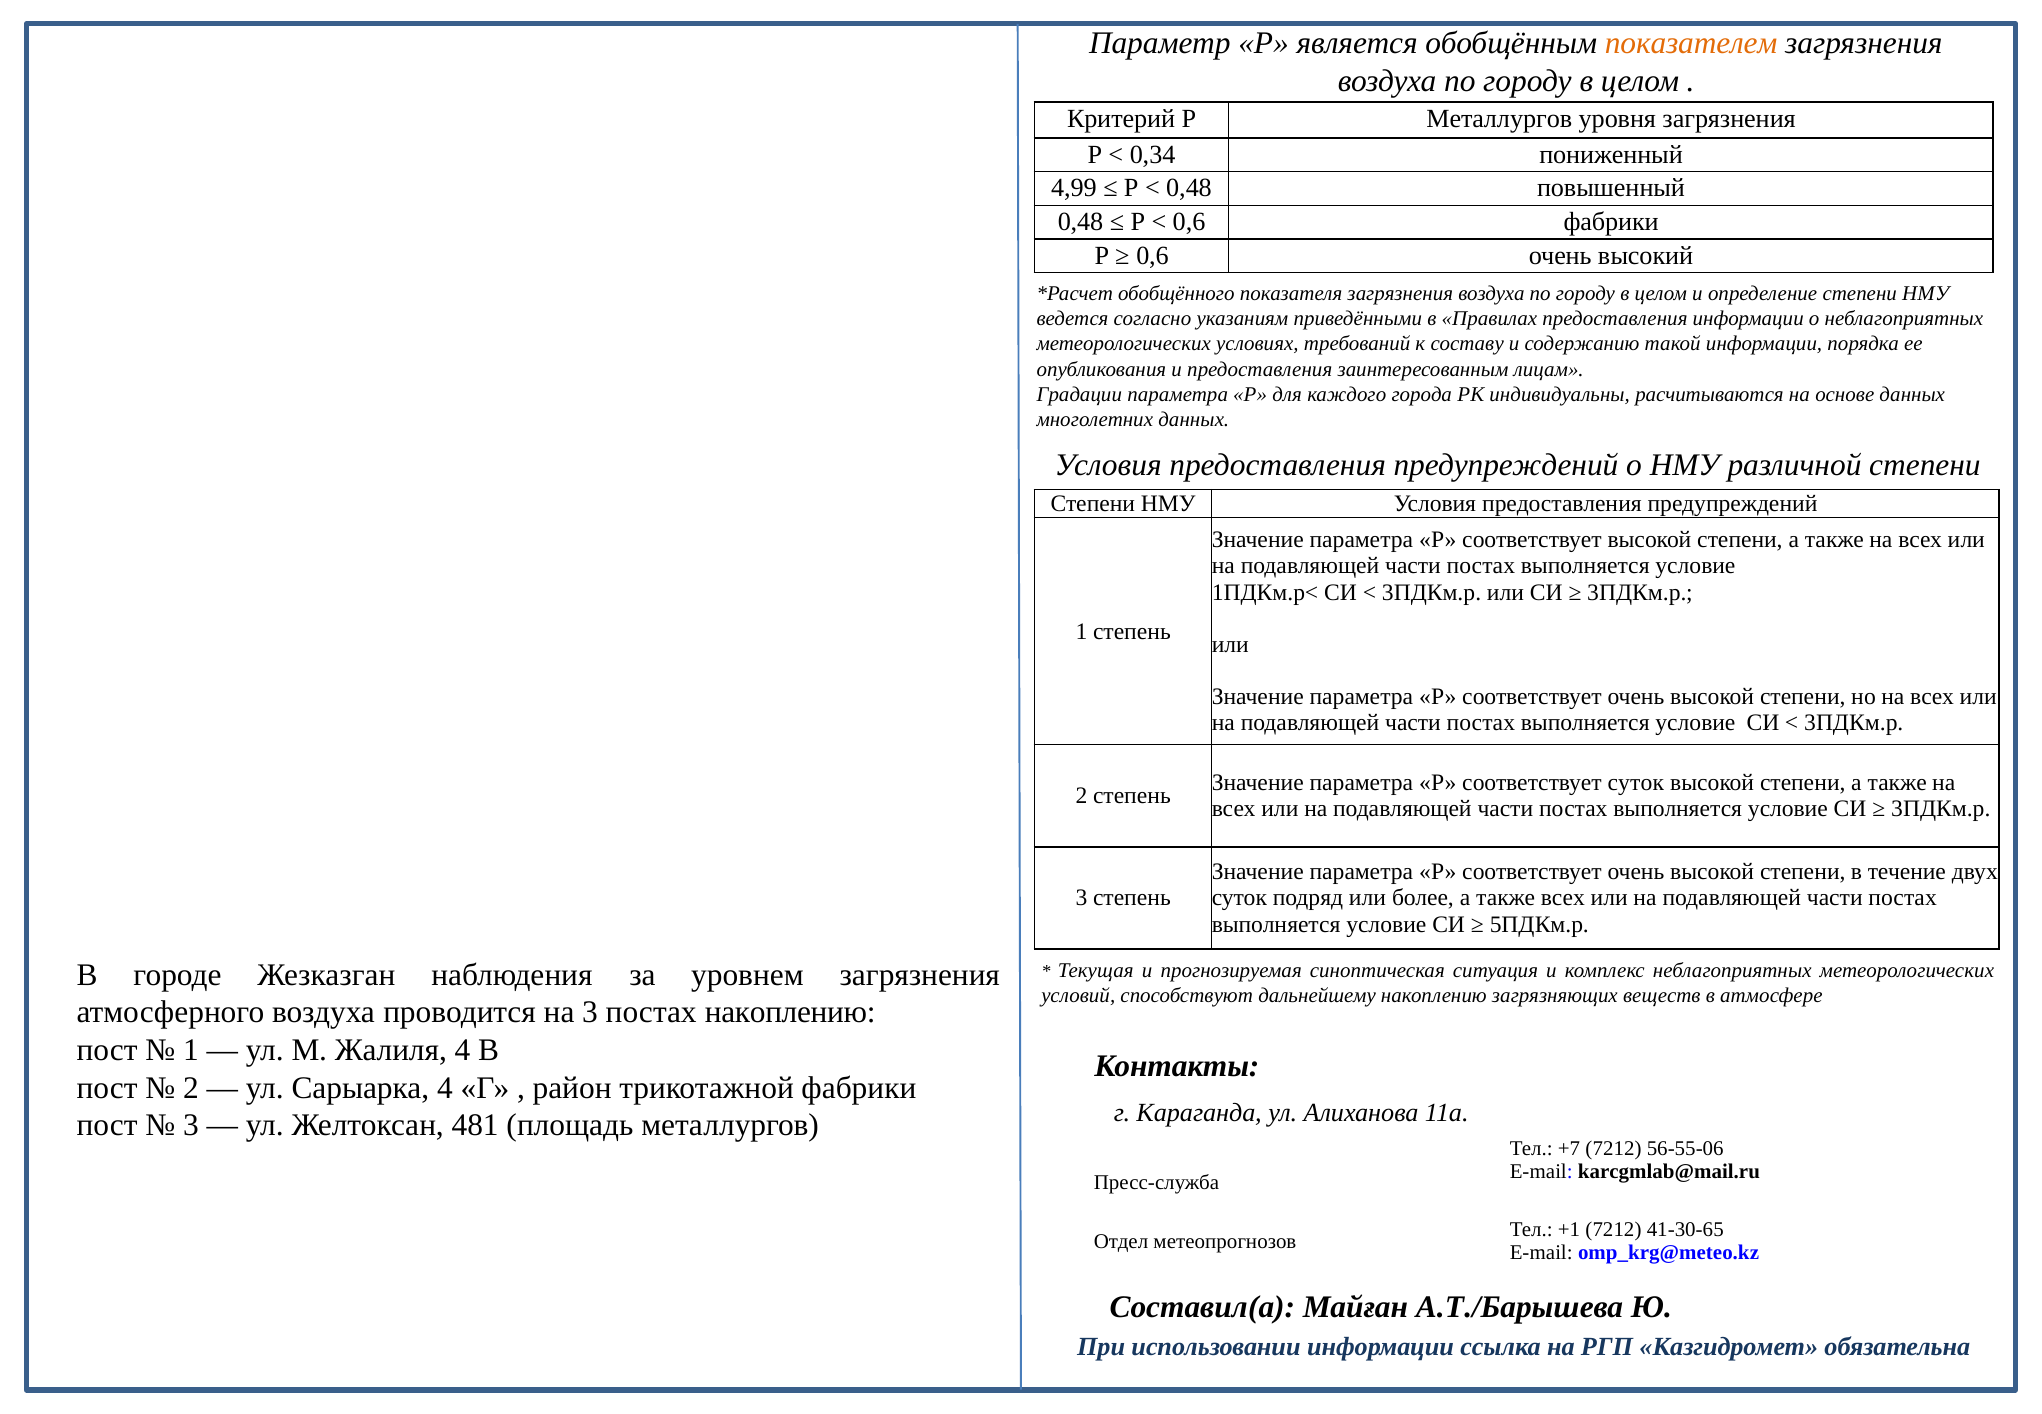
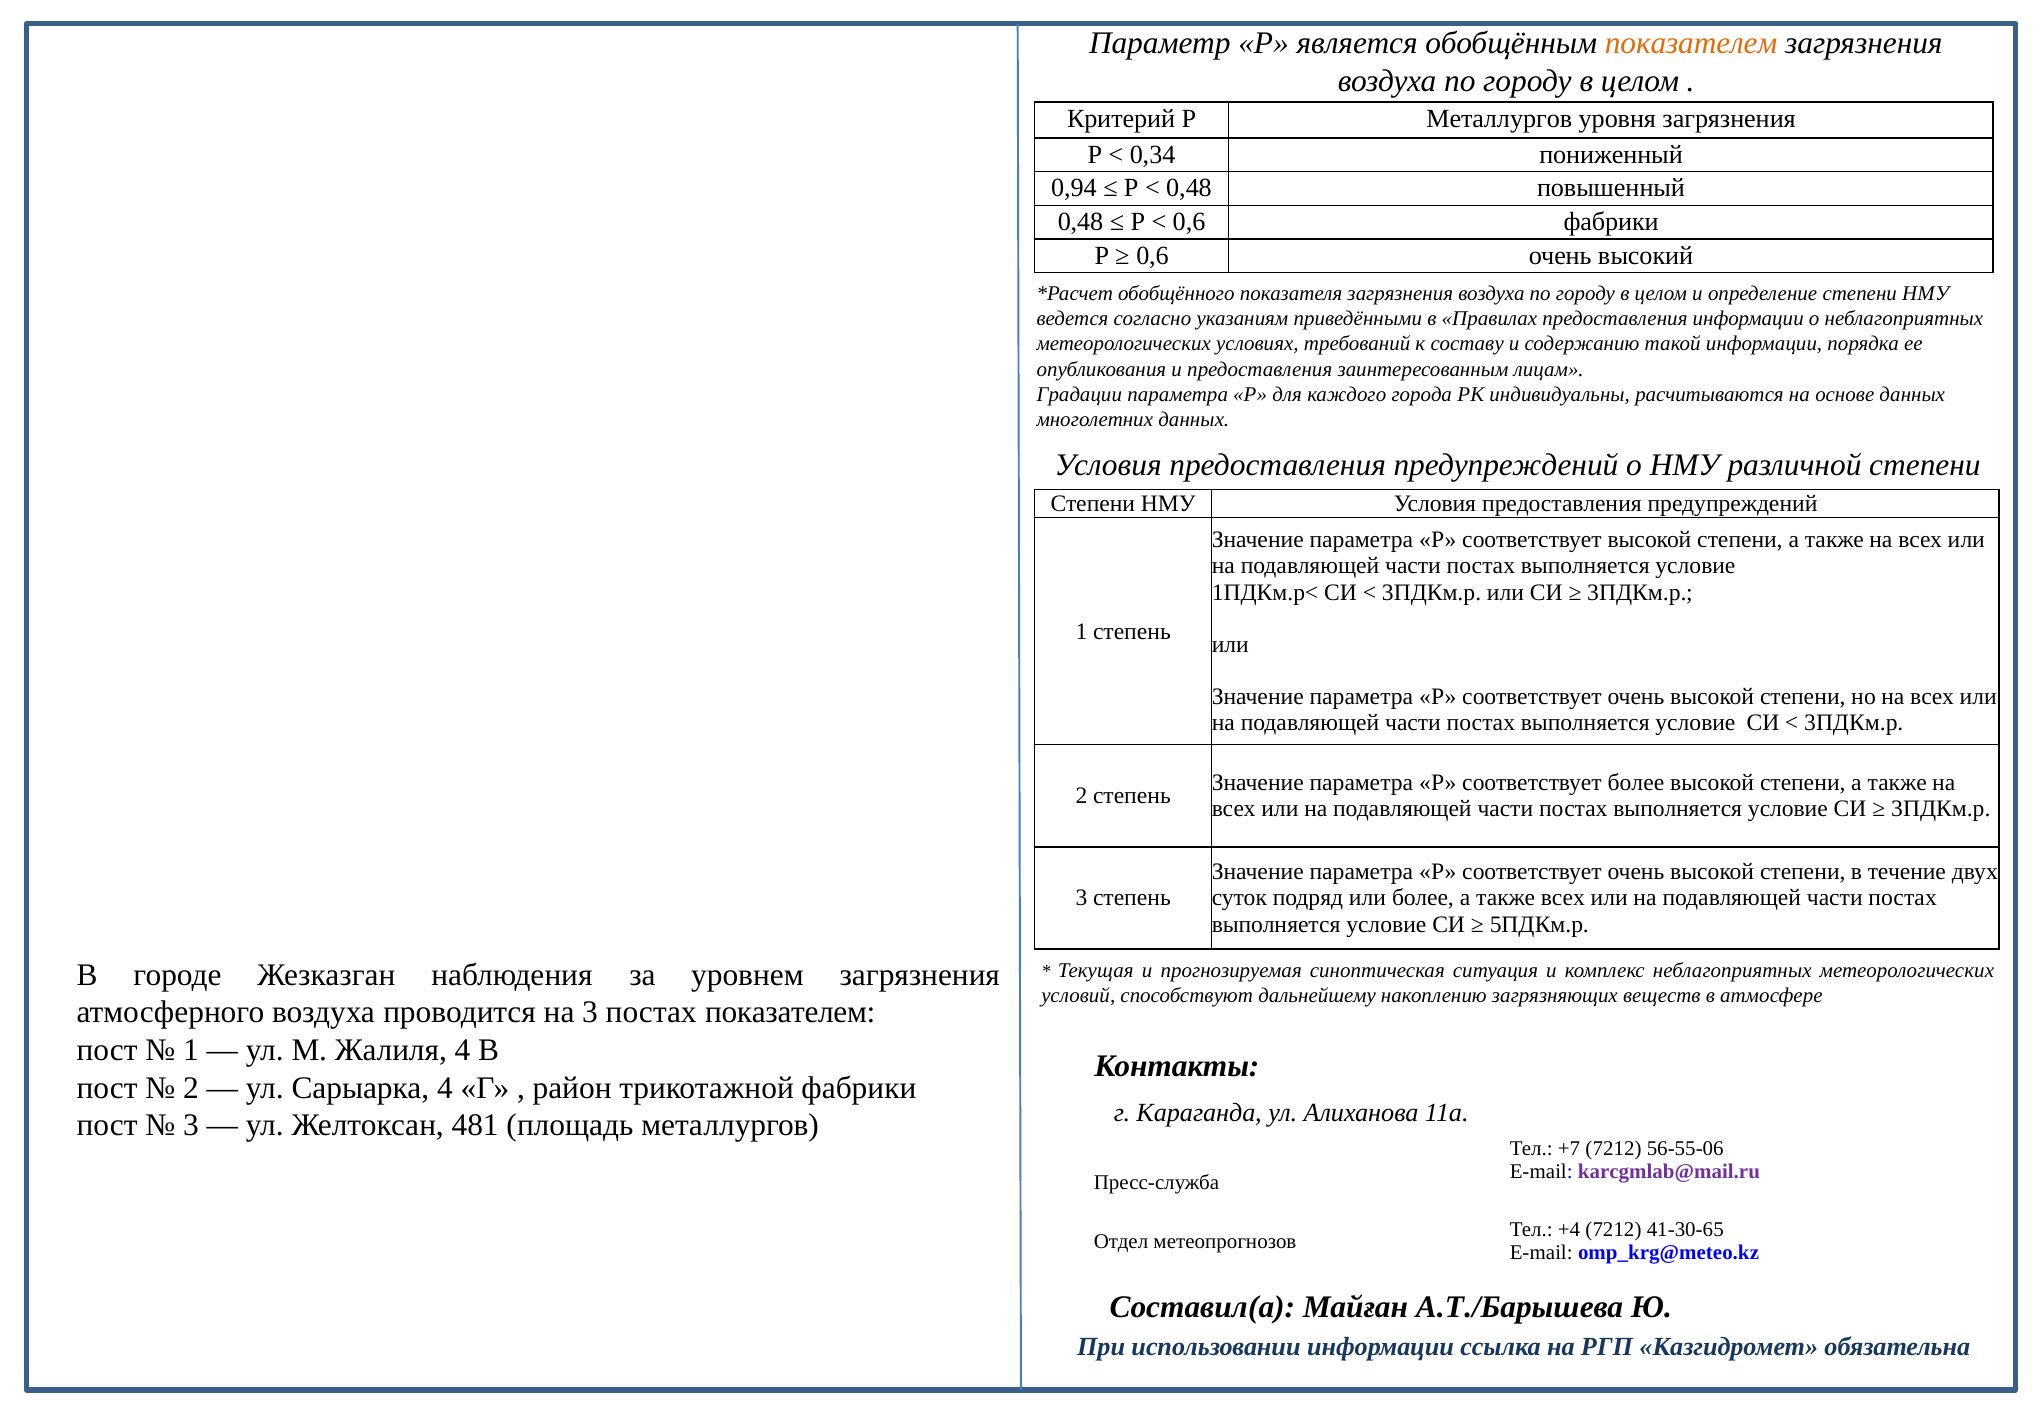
4,99: 4,99 -> 0,94 (1074, 188)
соответствует суток: суток -> более (1636, 783)
постах накоплению: накоплению -> показателем (790, 1012)
karcgmlab@mail.ru colour: black -> purple (1669, 1171)
+1: +1 -> +4 (1569, 1230)
